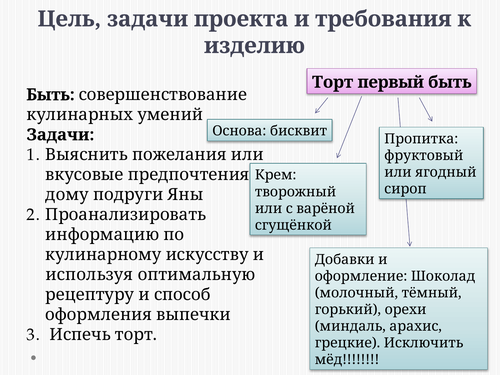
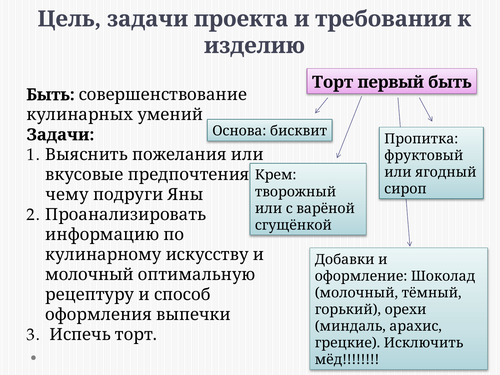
дому: дому -> чему (67, 195)
используя: используя -> молочный (89, 275)
